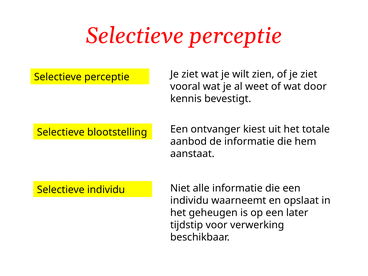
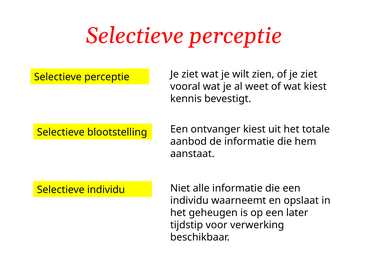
wat door: door -> kiest (315, 86)
